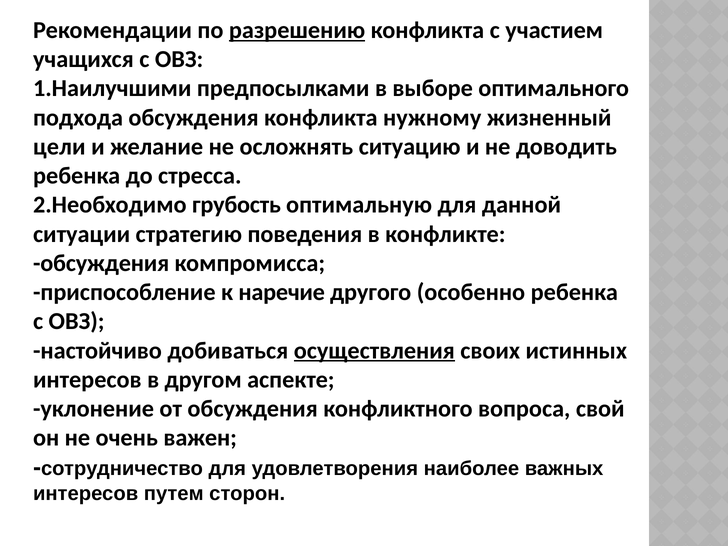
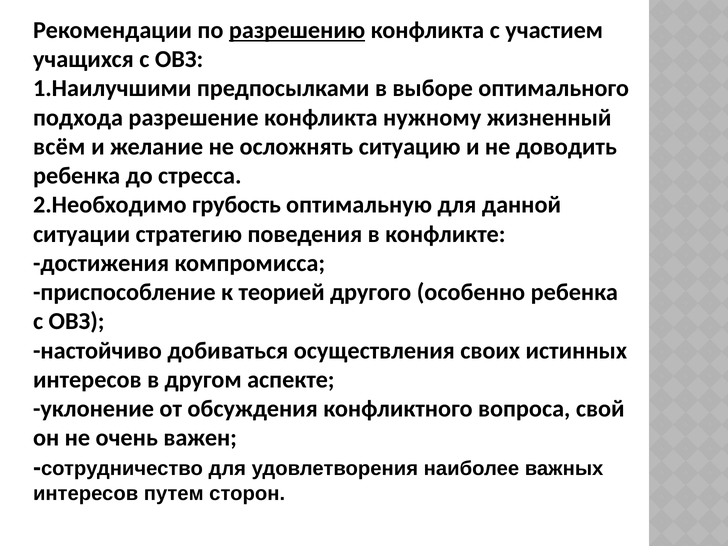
подхода обсуждения: обсуждения -> разрешение (194, 118)
цели: цели -> всём (59, 147)
обсуждения: обсуждения -> достижения (101, 263)
наречие: наречие -> теорией (282, 292)
осуществления underline: present -> none (374, 351)
